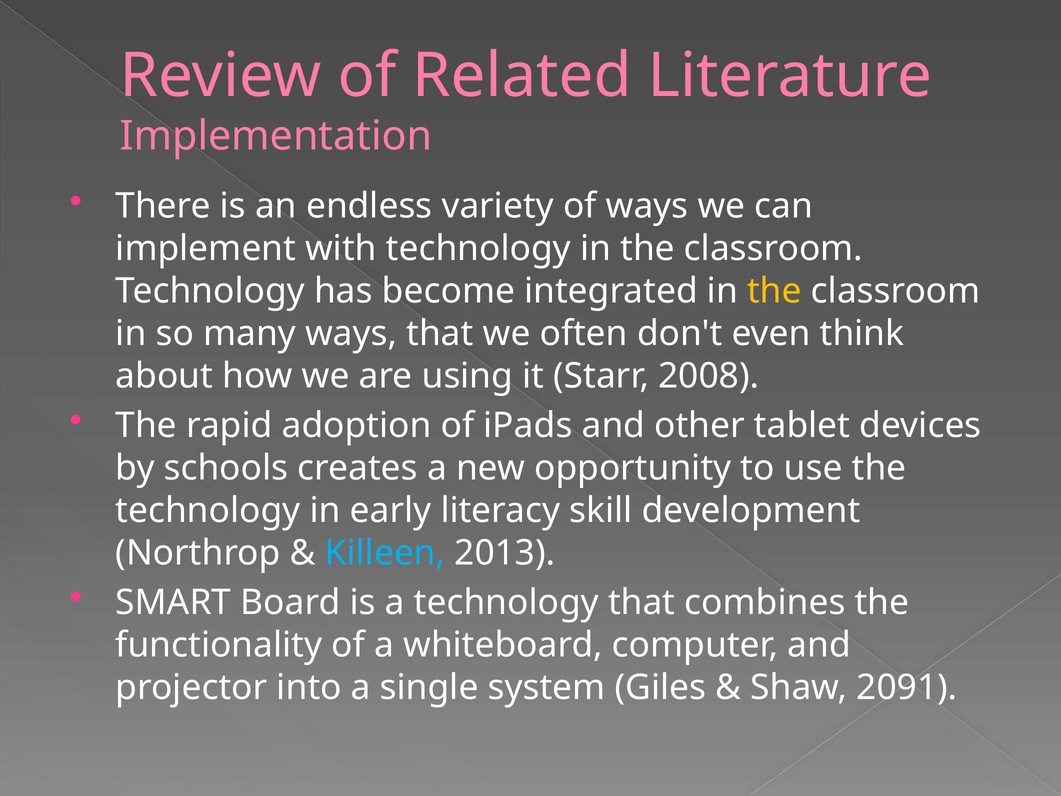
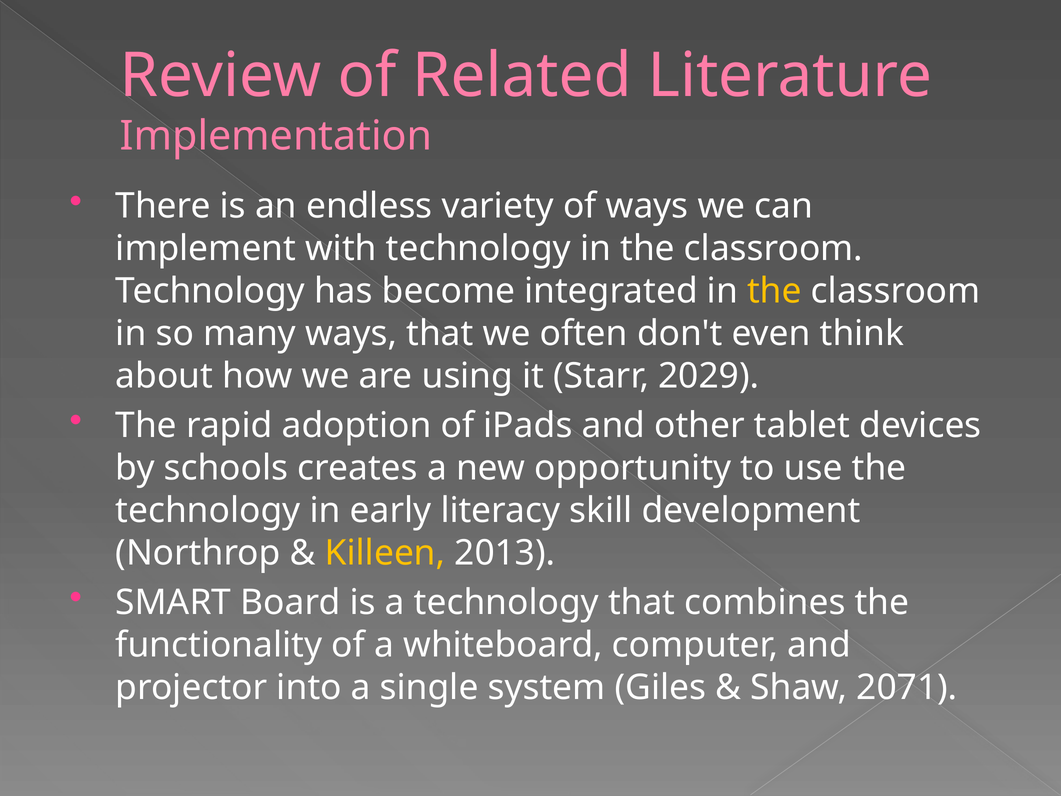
2008: 2008 -> 2029 (709, 376)
Killeen colour: light blue -> yellow (385, 553)
2091: 2091 -> 2071 (907, 687)
